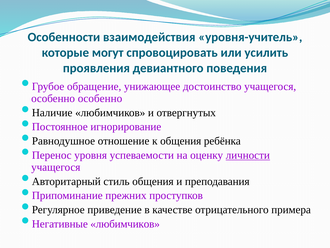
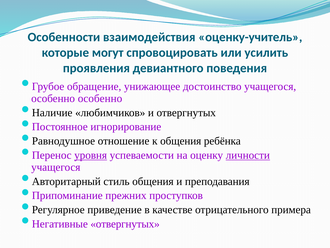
уровня-учитель: уровня-учитель -> оценку-учитель (250, 37)
уровня underline: none -> present (91, 155)
Негативные любимчиков: любимчиков -> отвергнутых (125, 224)
